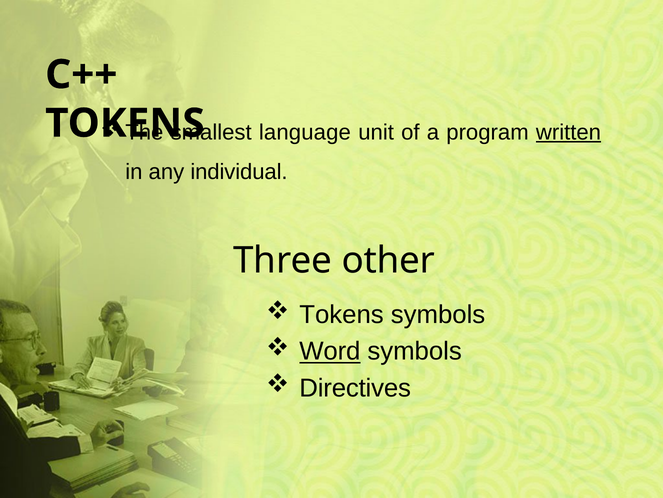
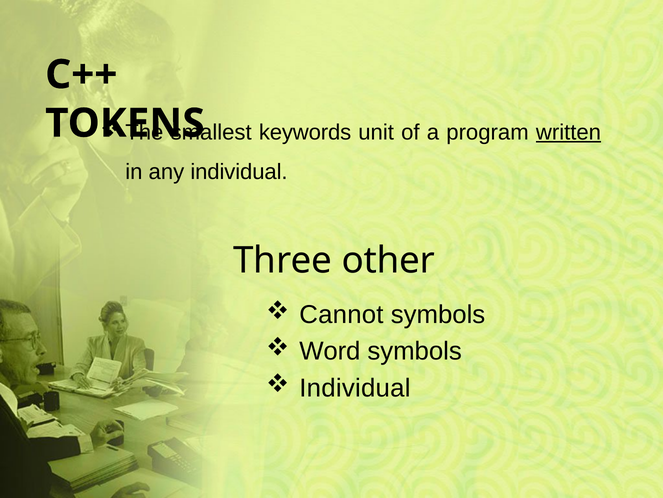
language: language -> keywords (305, 132)
Tokens: Tokens -> Cannot (341, 314)
Word underline: present -> none (330, 351)
Directives: Directives -> Individual (355, 387)
